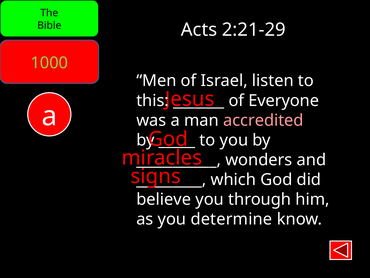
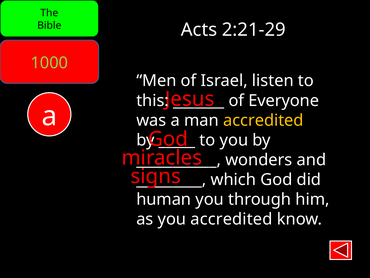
accredited colour: pink -> yellow (263, 120)
believe: believe -> human (164, 199)
you determine: determine -> accredited (231, 219)
